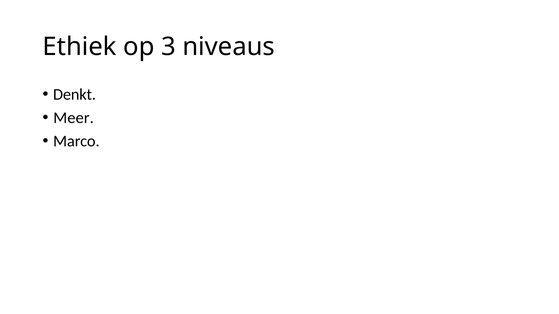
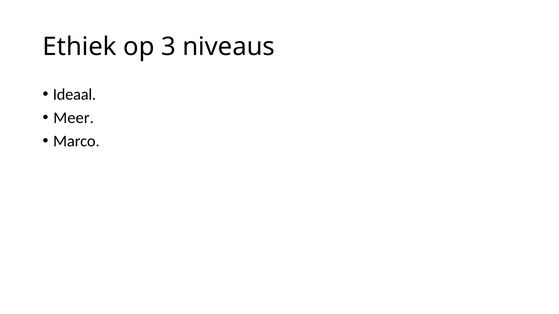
Denkt: Denkt -> Ideaal (74, 95)
